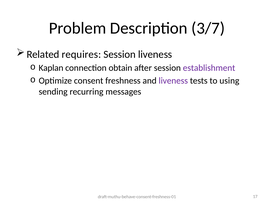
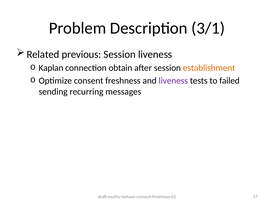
3/7: 3/7 -> 3/1 (208, 28)
requires: requires -> previous (81, 54)
establishment colour: purple -> orange (209, 68)
using: using -> failed (229, 81)
